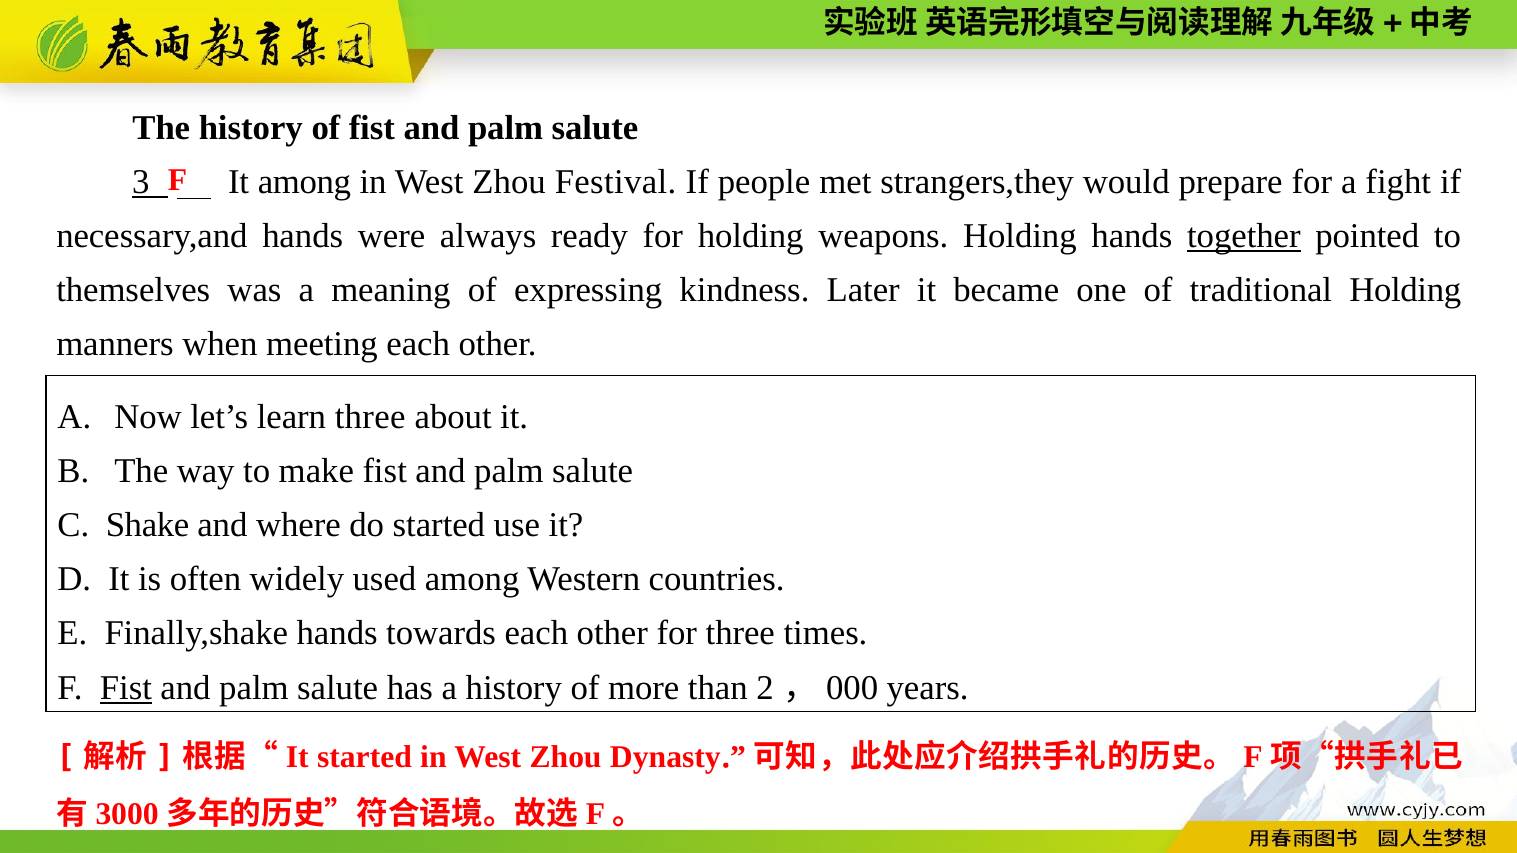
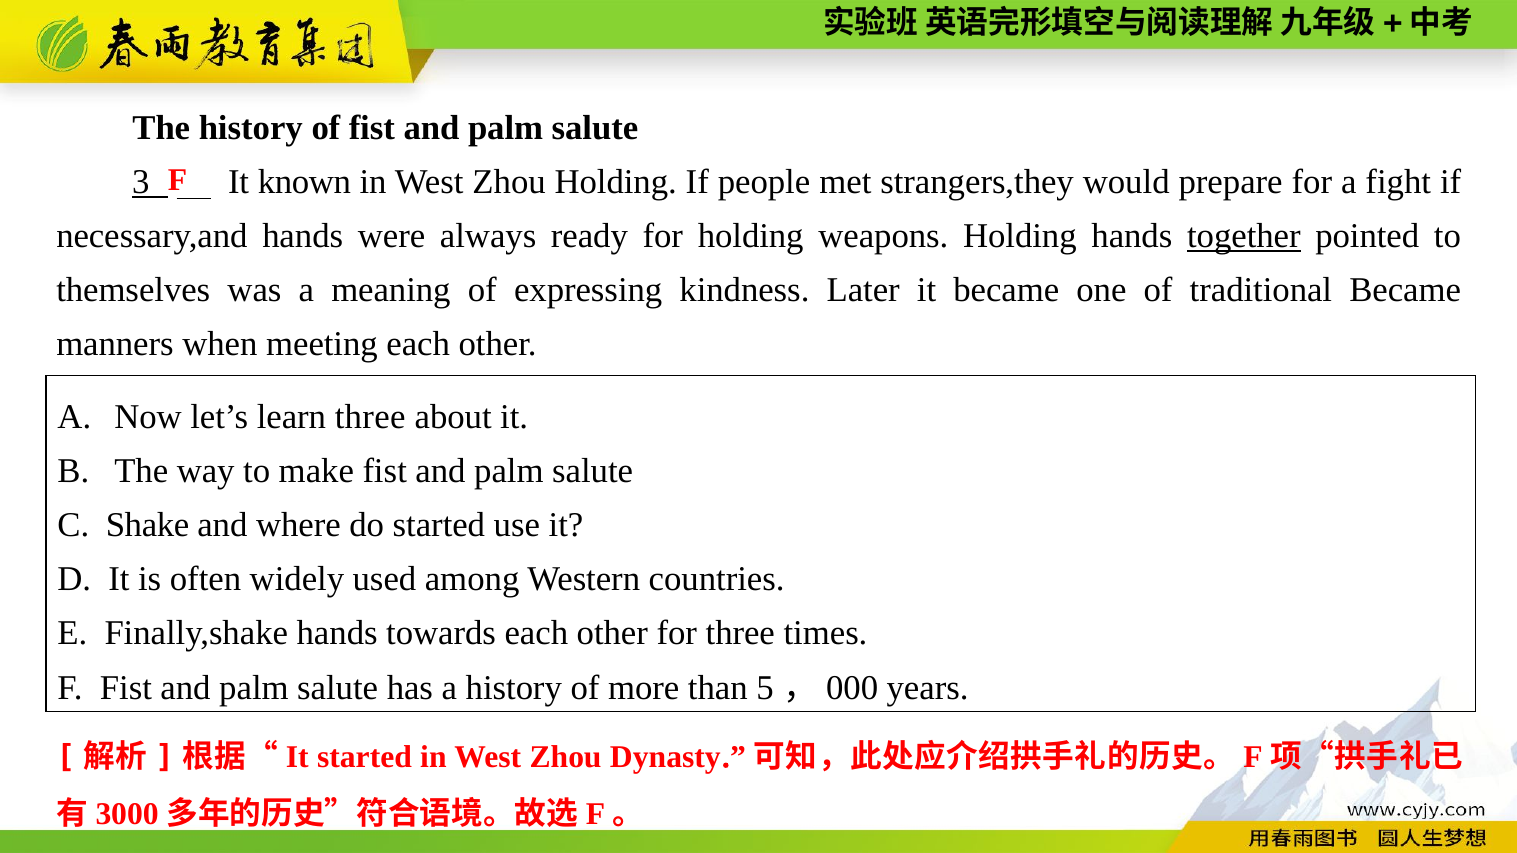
It among: among -> known (305, 182)
Zhou Festival: Festival -> Holding (616, 182)
traditional Holding: Holding -> Became (1405, 290)
Fist underline: present -> none (126, 688)
2: 2 -> 5 (765, 688)
